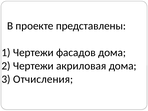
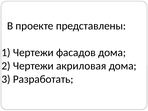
Отчисления: Отчисления -> Разработать (43, 79)
